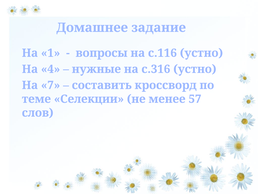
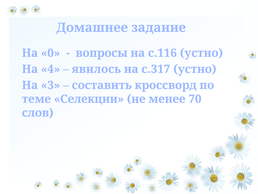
1: 1 -> 0 (51, 53)
нужные: нужные -> явилось (96, 69)
с.316: с.316 -> с.317 (156, 69)
7: 7 -> 3 (51, 85)
57: 57 -> 70 (195, 99)
